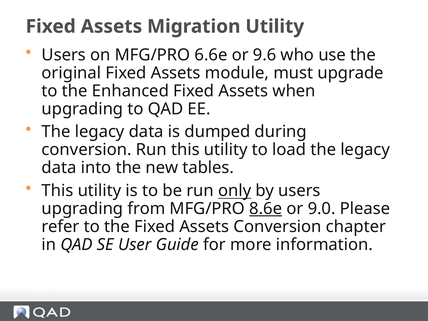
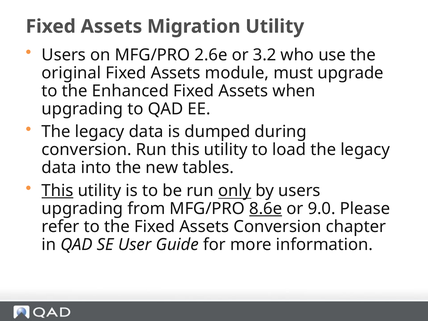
6.6e: 6.6e -> 2.6e (211, 55)
9.6: 9.6 -> 3.2 (265, 55)
This underline: none -> present (58, 191)
